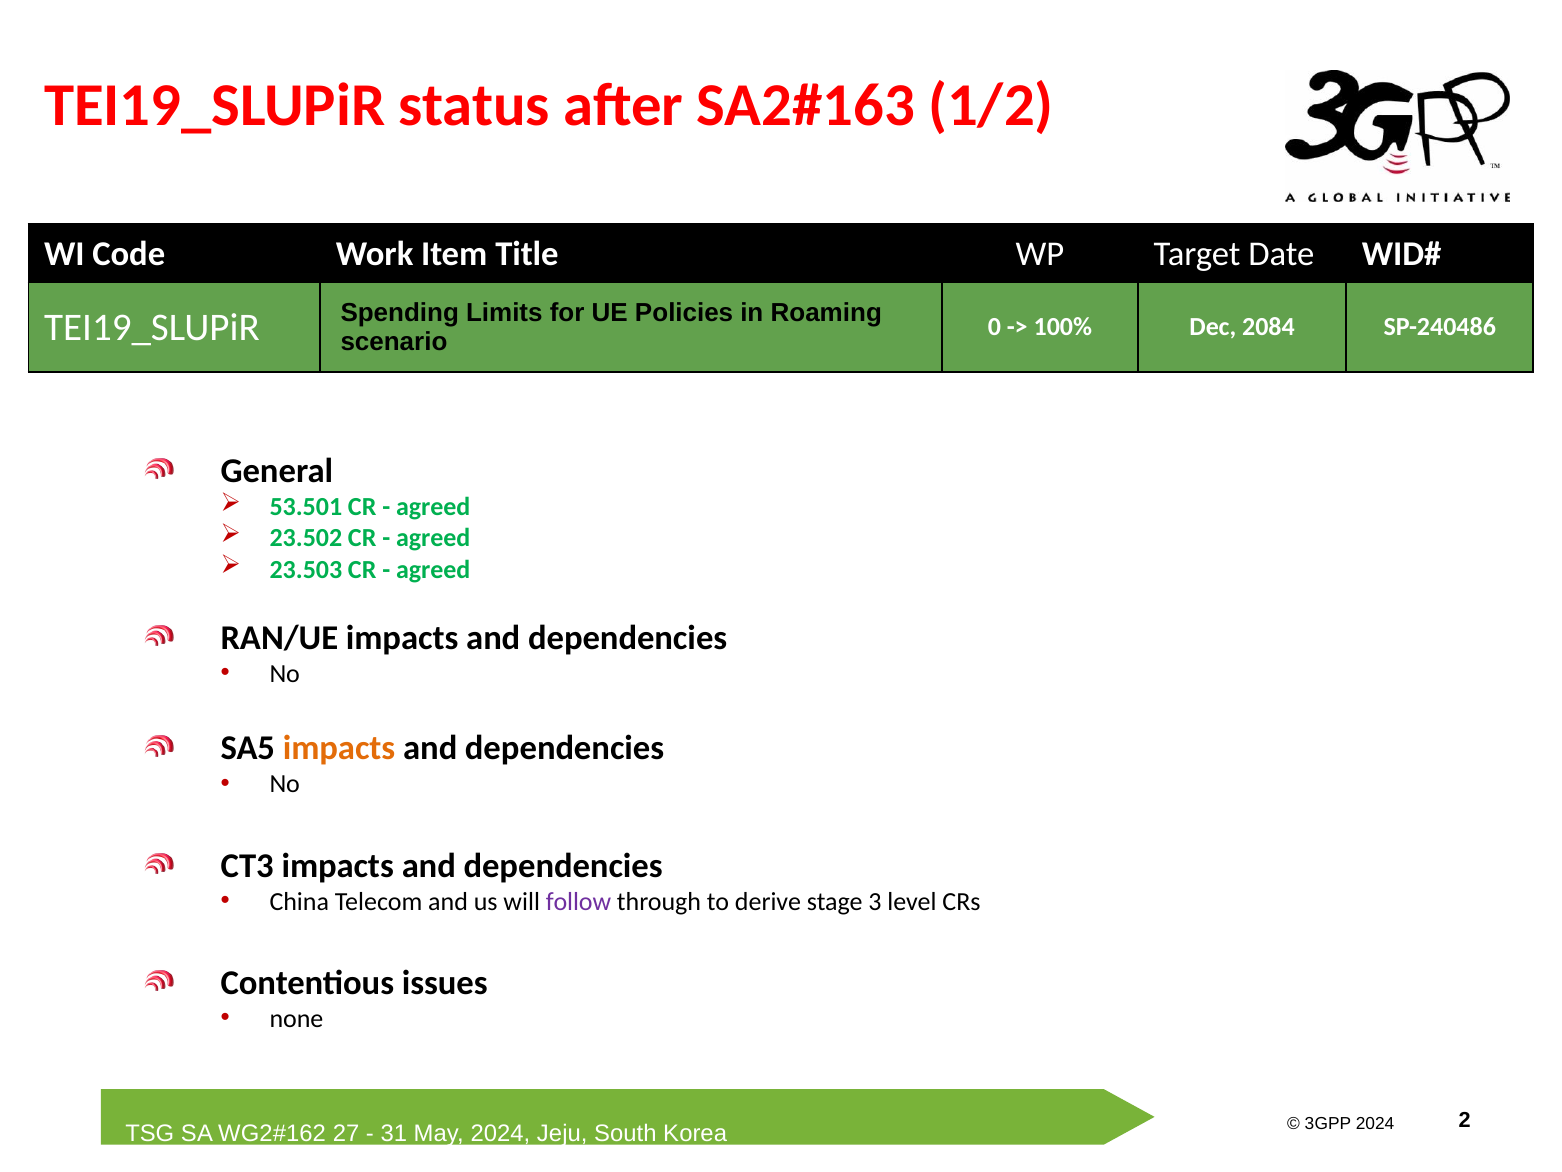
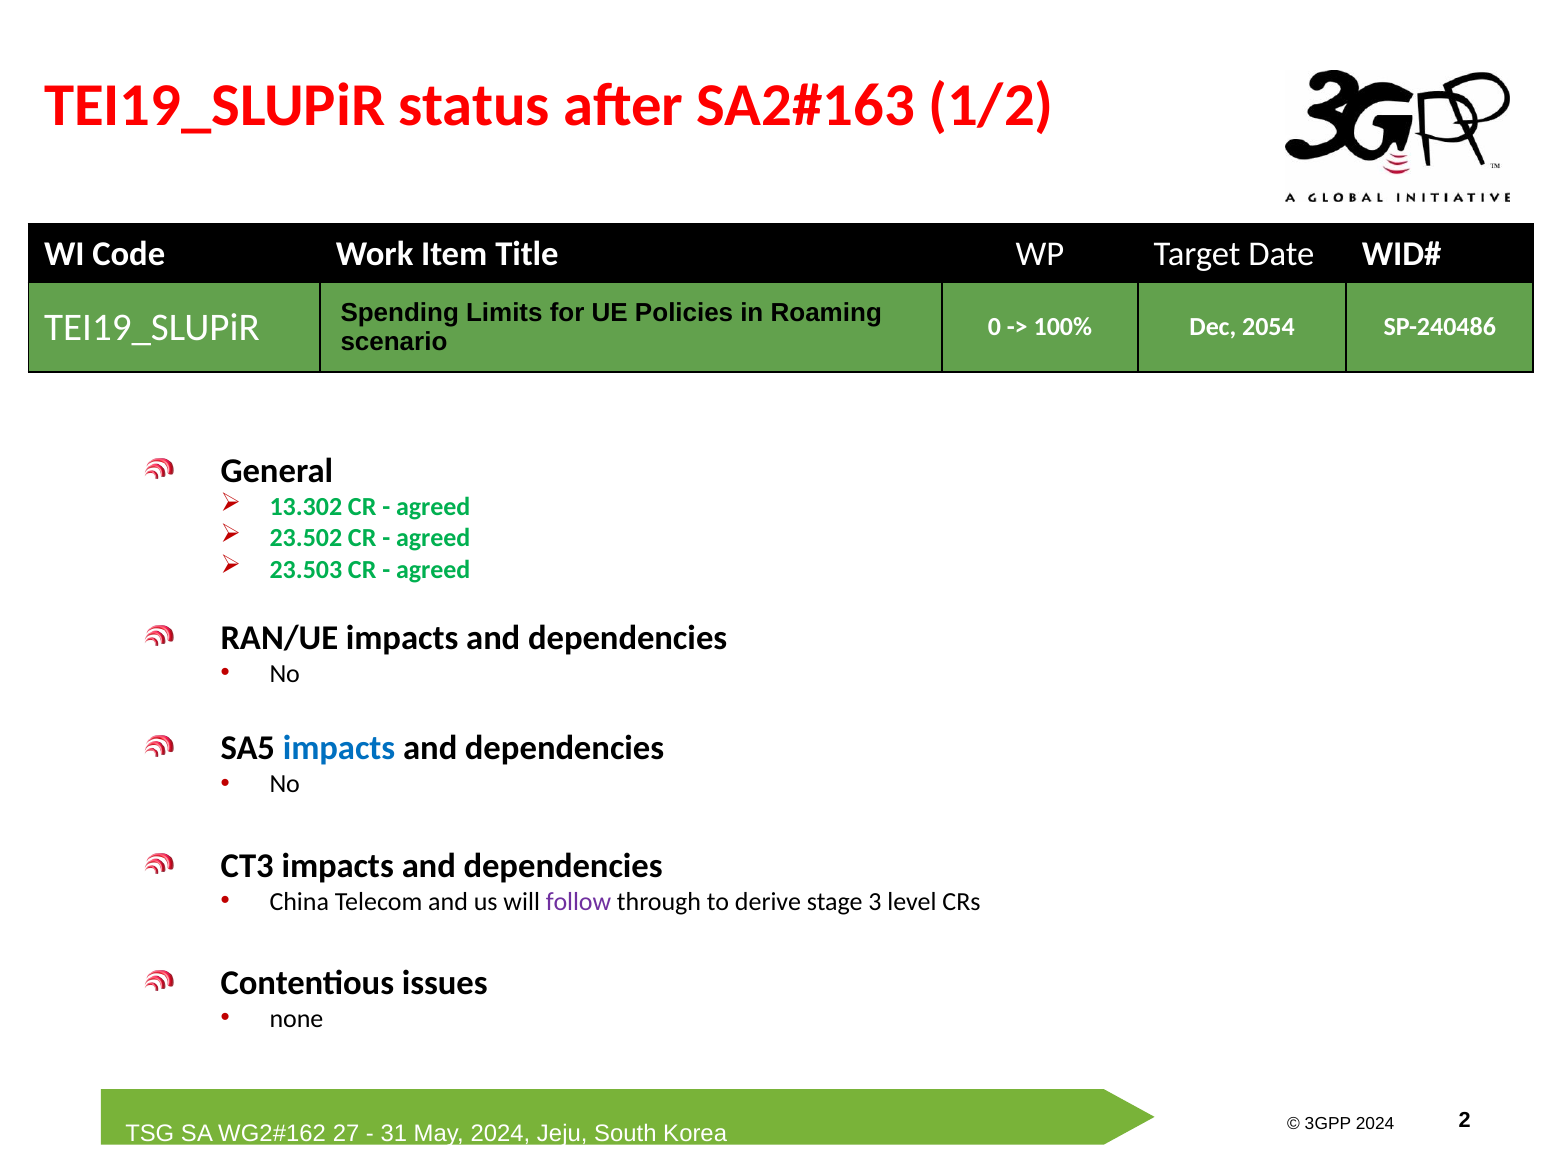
2084: 2084 -> 2054 (1268, 327)
53.501: 53.501 -> 13.302 (306, 507)
impacts colour: orange -> blue (339, 748)
